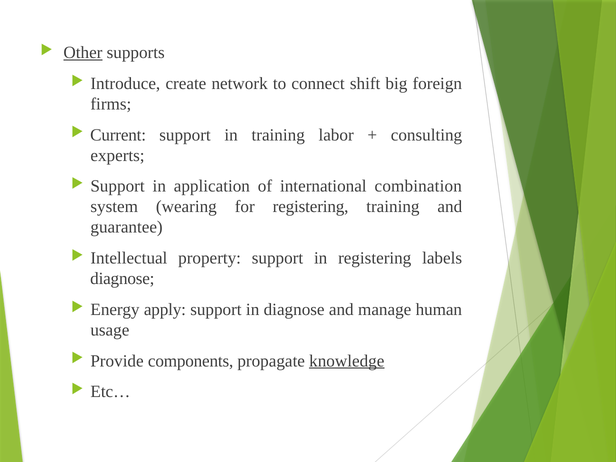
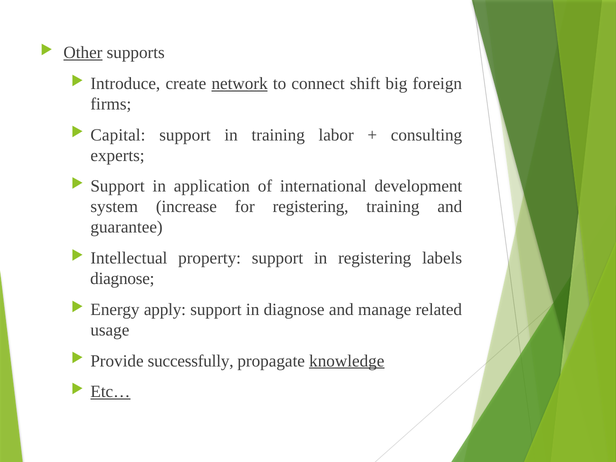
network underline: none -> present (240, 84)
Current: Current -> Capital (118, 135)
combination: combination -> development (418, 186)
wearing: wearing -> increase (186, 207)
human: human -> related (439, 310)
components: components -> successfully (191, 361)
Etc… underline: none -> present (110, 392)
